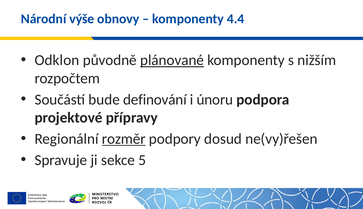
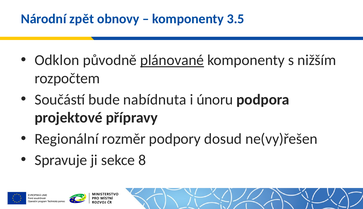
výše: výše -> zpět (82, 19)
4.4: 4.4 -> 3.5 (236, 19)
definování: definování -> nabídnuta (155, 100)
rozměr underline: present -> none (124, 139)
5: 5 -> 8 (142, 160)
